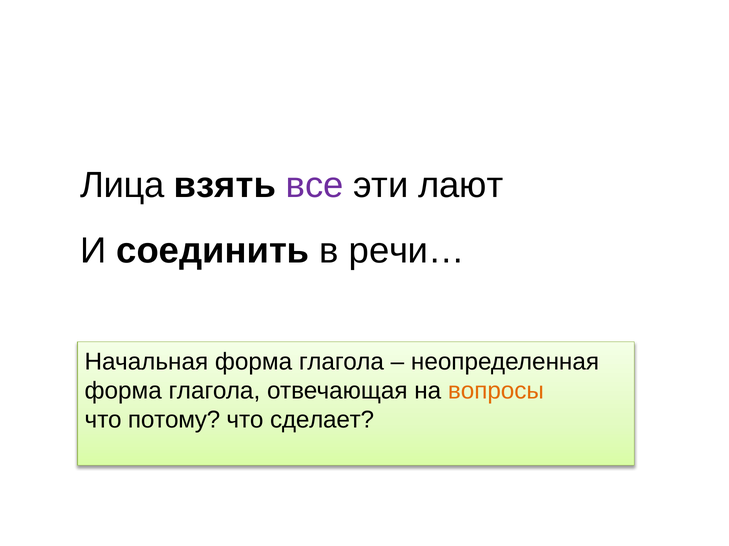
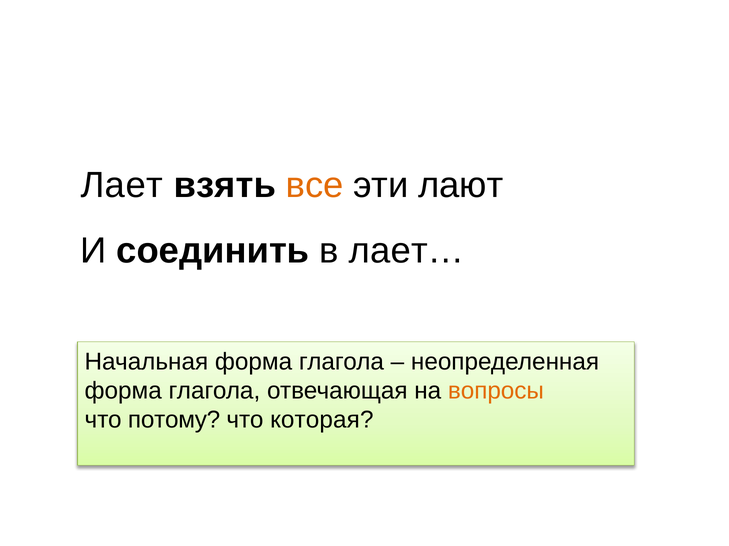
Лица: Лица -> Лает (122, 186)
все colour: purple -> orange (315, 186)
речи…: речи… -> лает… (407, 251)
сделает: сделает -> которая (322, 420)
